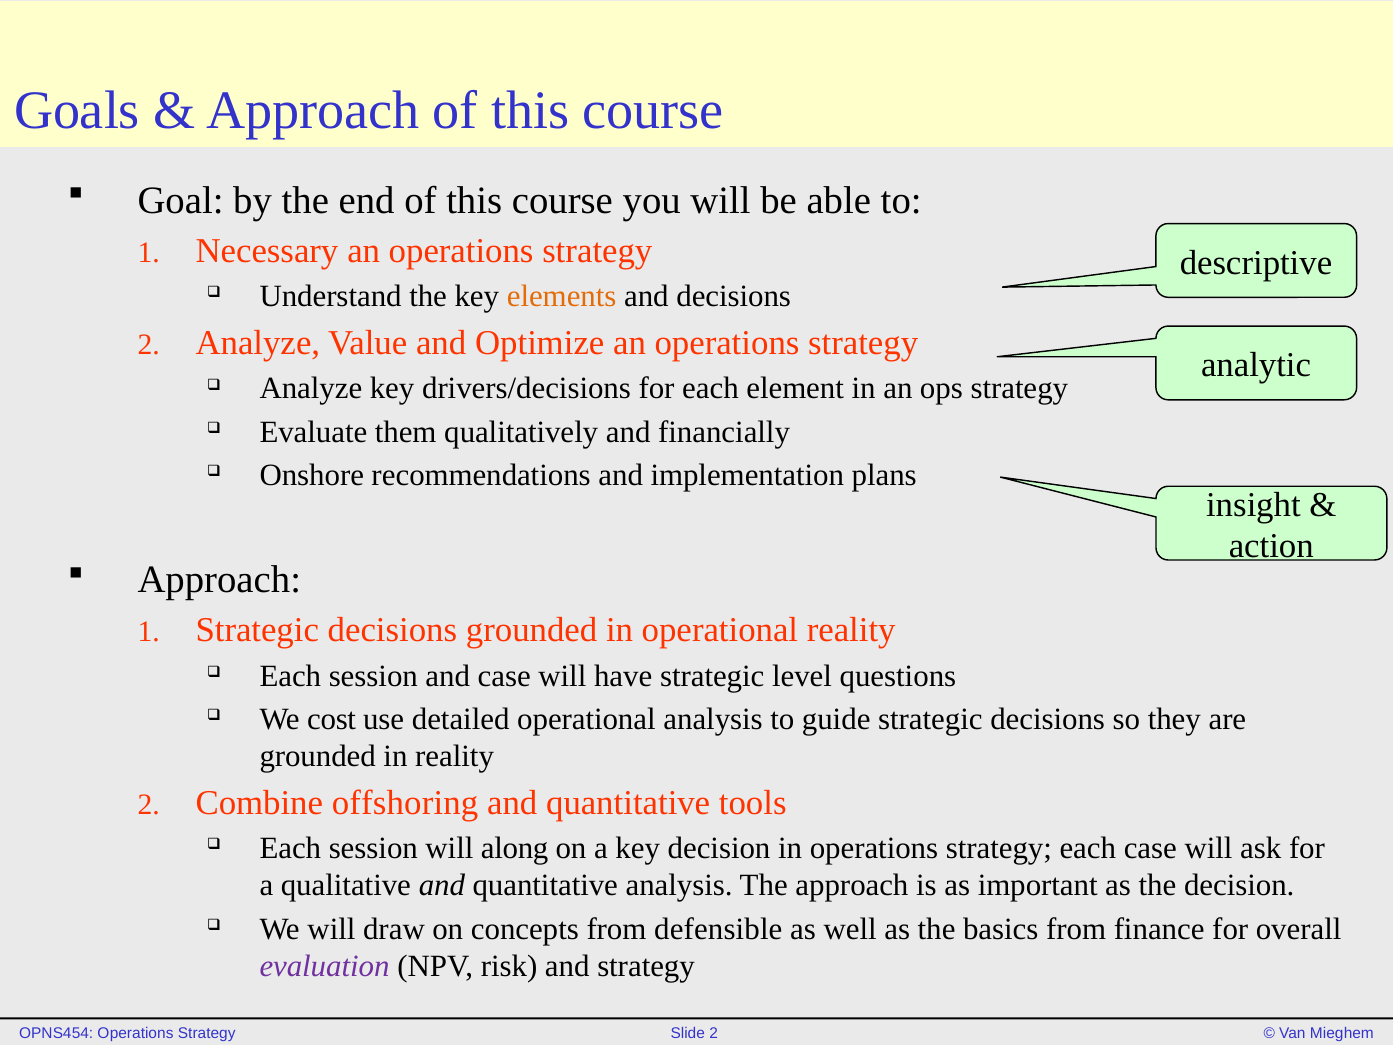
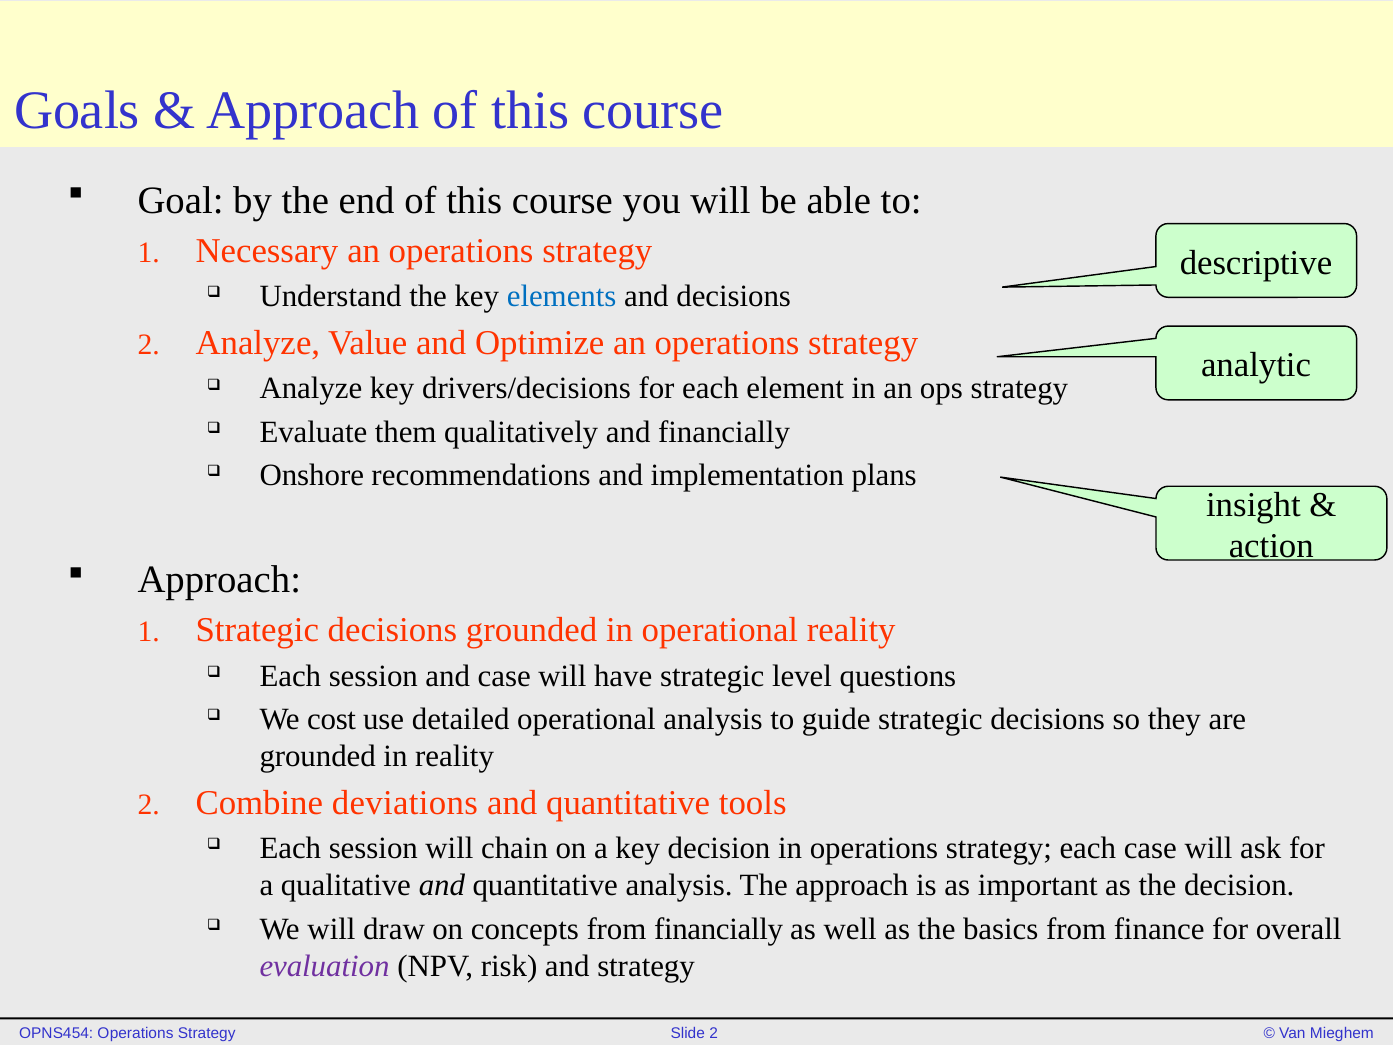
elements colour: orange -> blue (562, 297)
offshoring: offshoring -> deviations (405, 803)
along: along -> chain (515, 848)
from defensible: defensible -> financially (719, 929)
